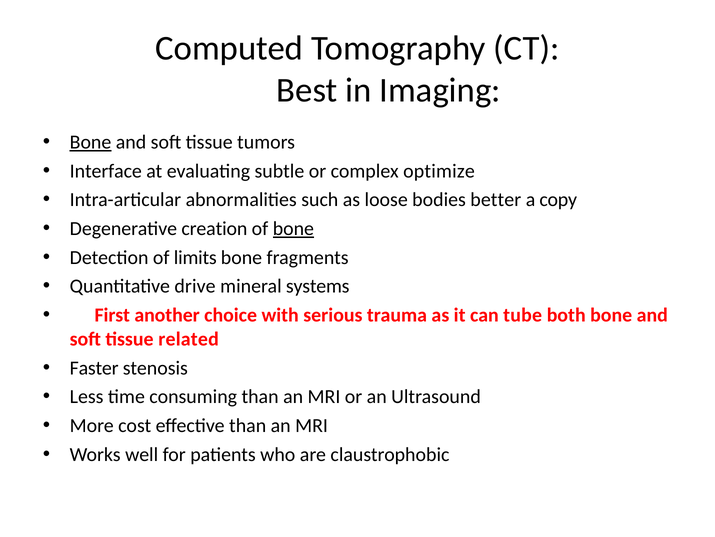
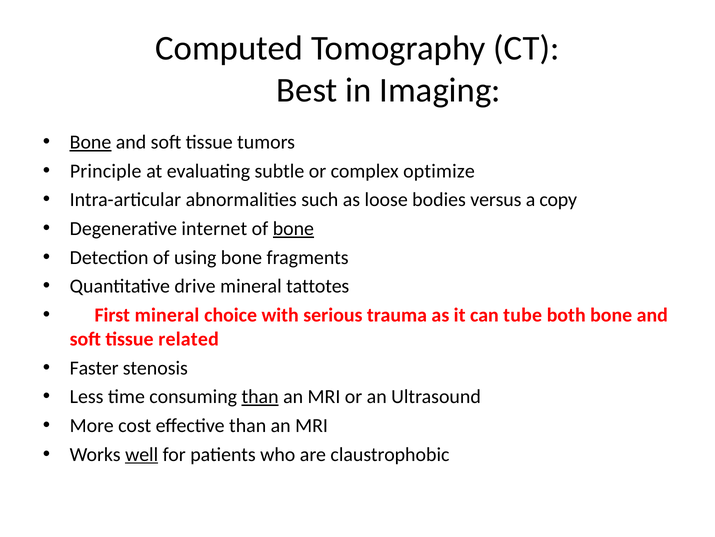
Interface: Interface -> Principle (106, 171)
better: better -> versus (496, 200)
creation: creation -> internet (214, 228)
limits: limits -> using (195, 257)
systems: systems -> tattotes (318, 286)
☺First another: another -> mineral (167, 315)
than underline: none -> present (260, 396)
well underline: none -> present (142, 454)
